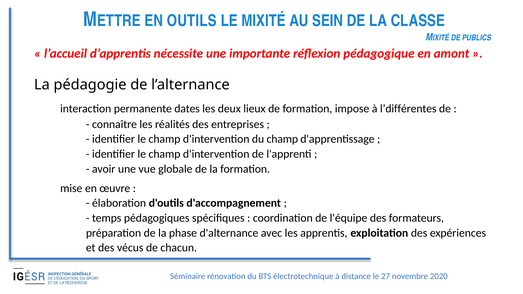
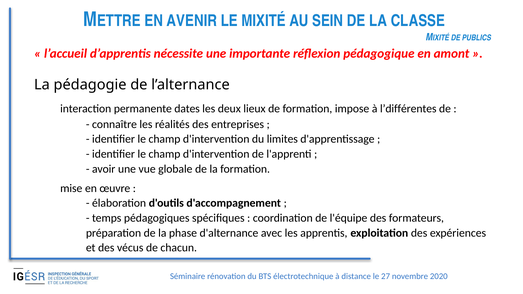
OUTILS: OUTILS -> AVENIR (192, 21)
du champ: champ -> limites (282, 139)
